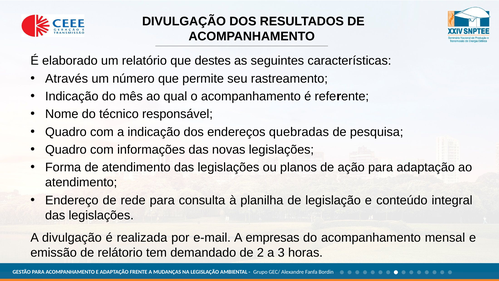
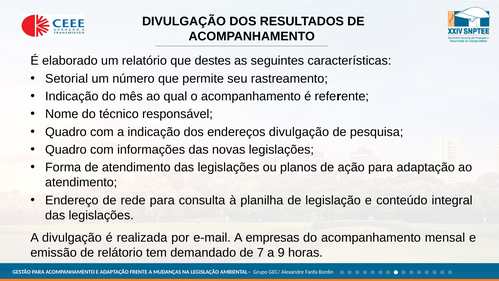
Através: Através -> Setorial (67, 79)
endereços quebradas: quebradas -> divulgação (299, 132)
2: 2 -> 7 (260, 253)
3: 3 -> 9 (281, 253)
